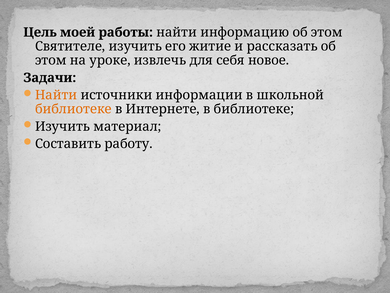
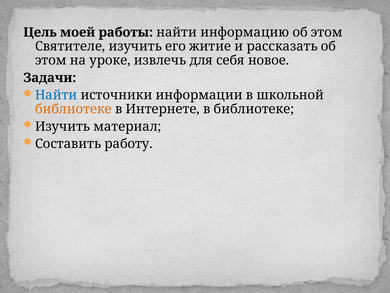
Найти colour: orange -> blue (56, 95)
